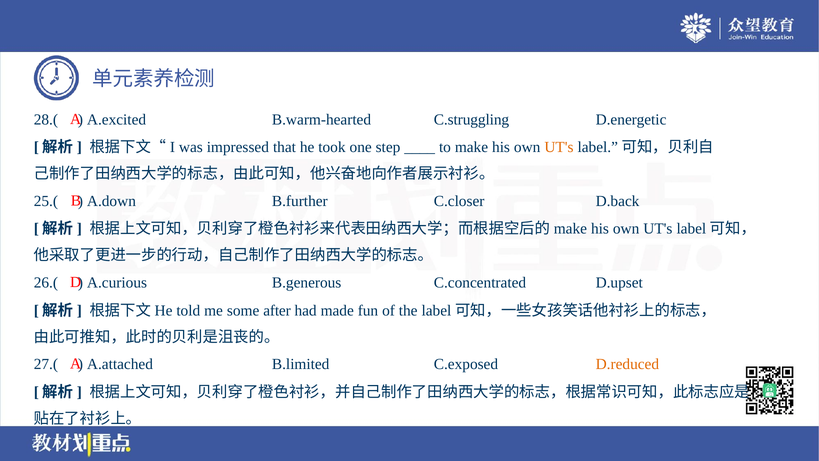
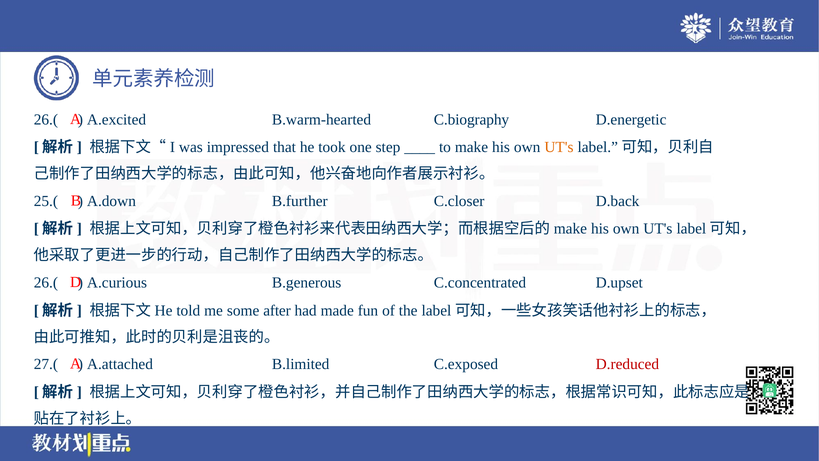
28.(: 28.( -> 26.( (46, 120)
C.struggling: C.struggling -> C.biography (471, 120)
D.reduced colour: orange -> red (627, 364)
